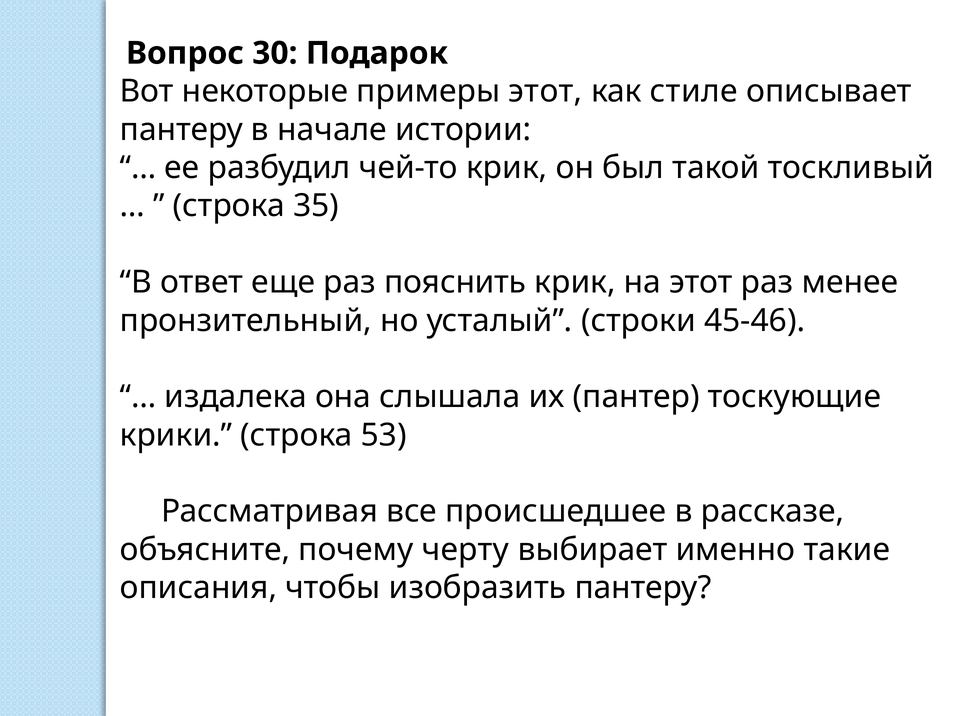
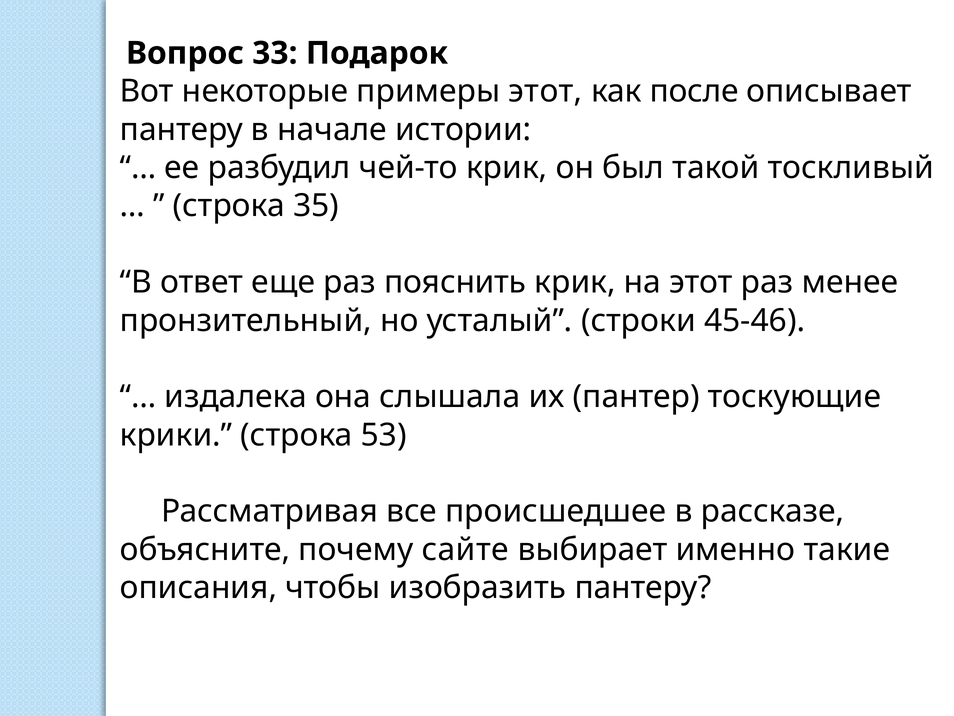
30: 30 -> 33 (275, 53)
стиле: стиле -> после (694, 91)
черту: черту -> сайте (465, 549)
